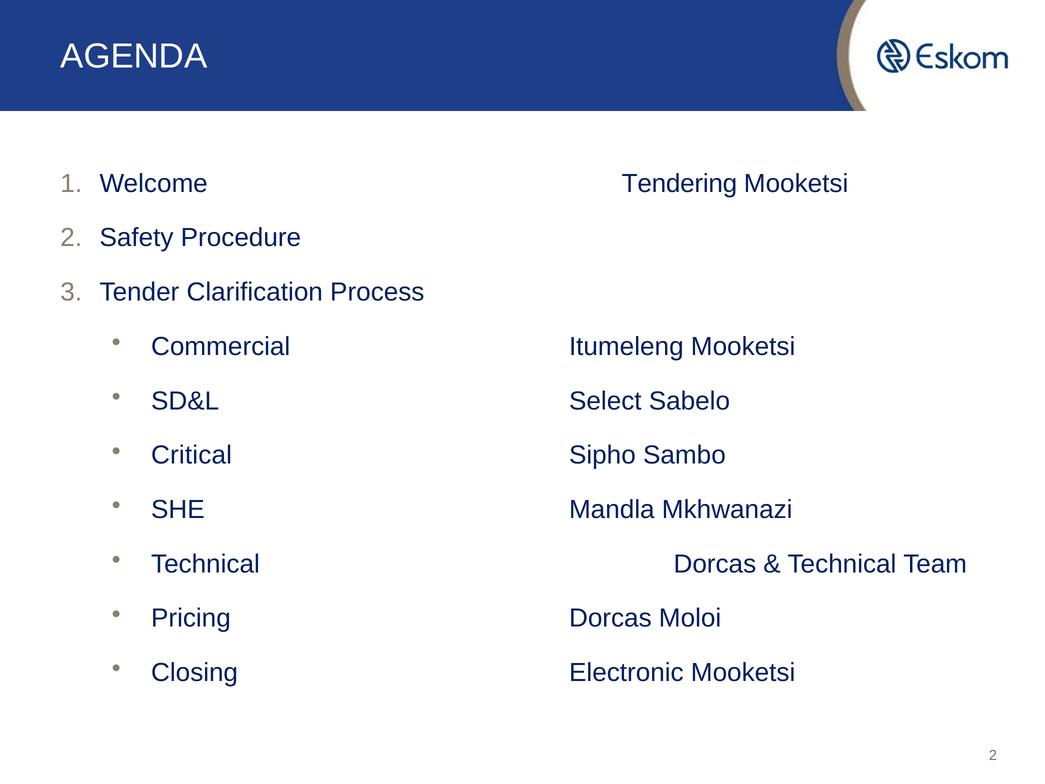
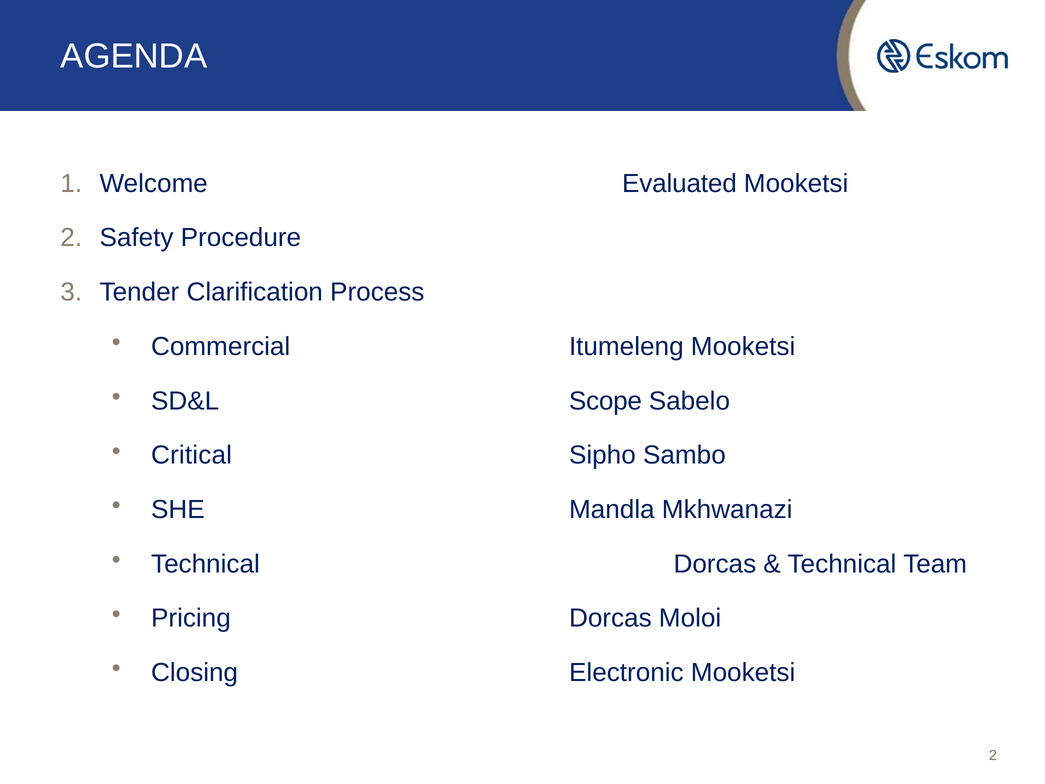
Tendering: Tendering -> Evaluated (679, 183)
Select: Select -> Scope (605, 401)
